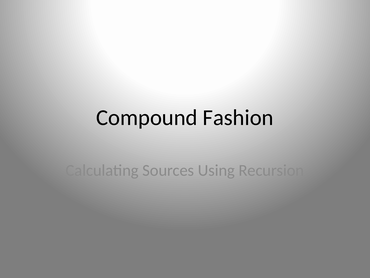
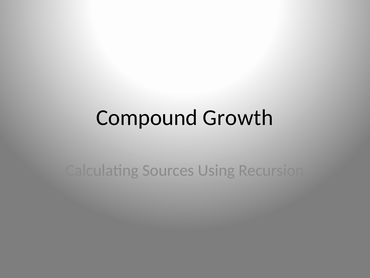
Fashion: Fashion -> Growth (238, 118)
